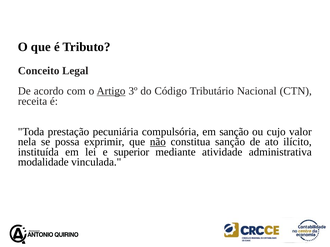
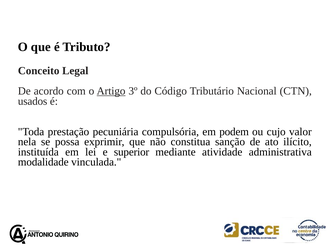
receita: receita -> usados (33, 101)
em sanção: sanção -> podem (234, 132)
não underline: present -> none (158, 142)
